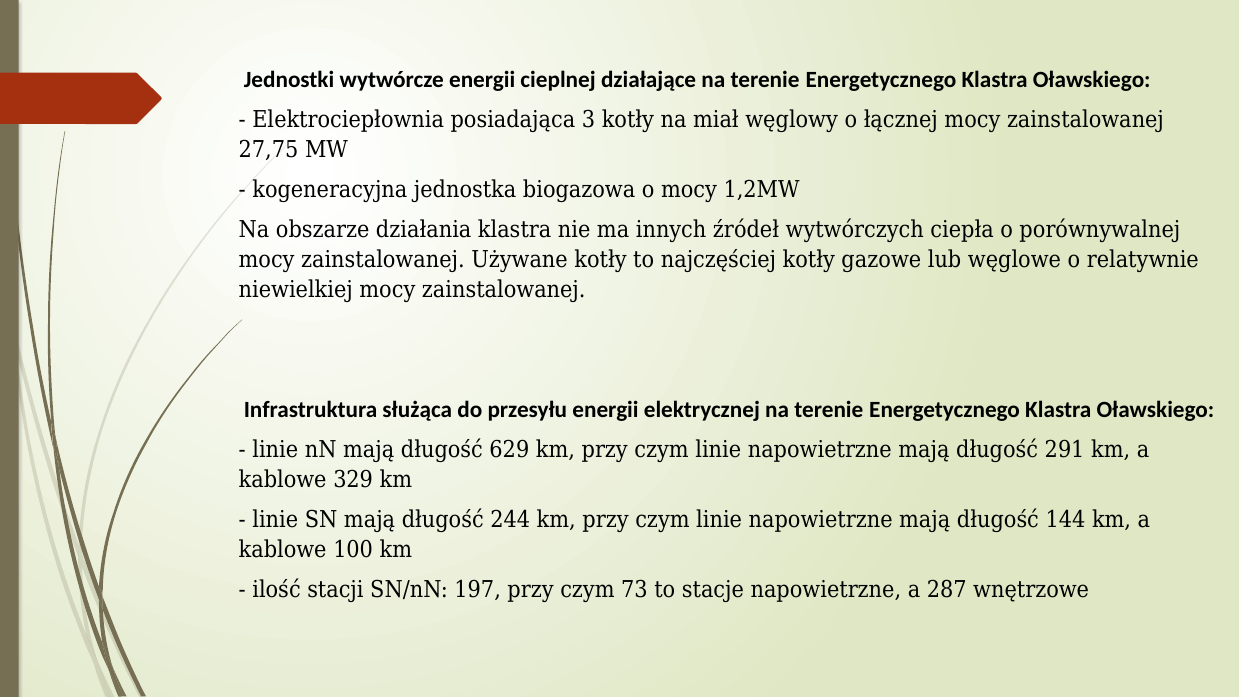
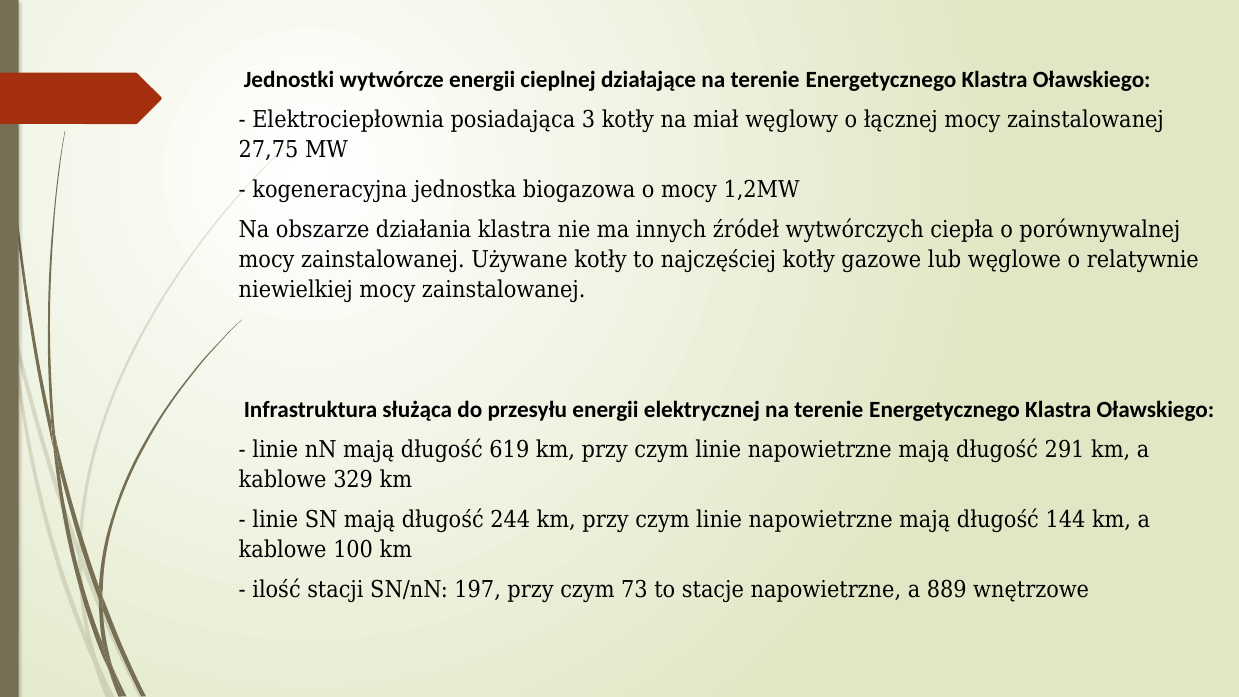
629: 629 -> 619 (509, 450)
287: 287 -> 889 (947, 590)
